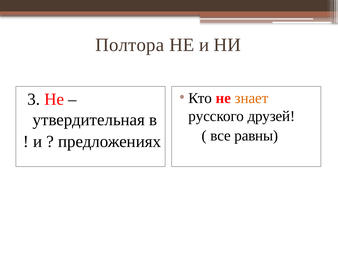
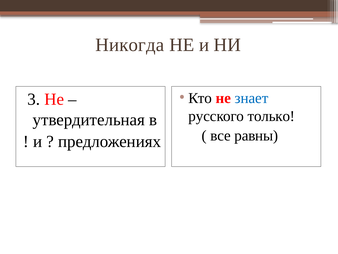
Полтора: Полтора -> Никогда (130, 45)
знает colour: orange -> blue (252, 98)
друзей: друзей -> только (271, 116)
